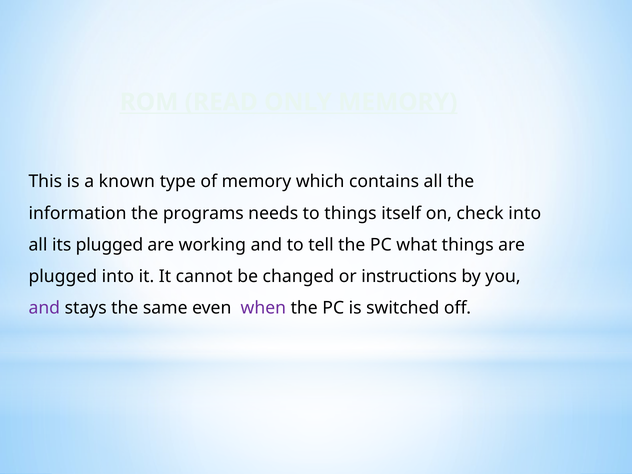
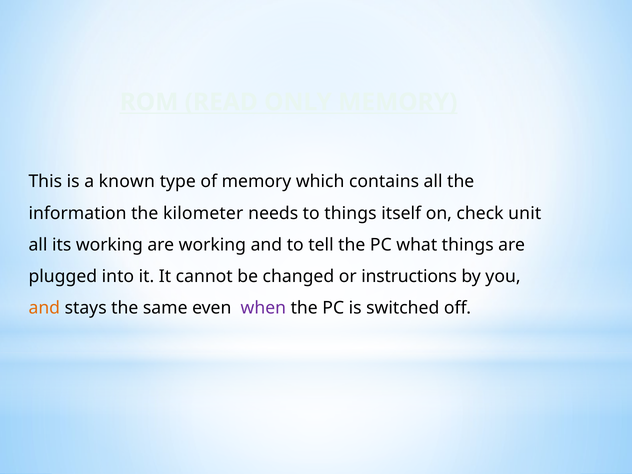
programs: programs -> kilometer (203, 213)
check into: into -> unit (525, 213)
its plugged: plugged -> working (109, 245)
and colour: purple -> orange (44, 308)
